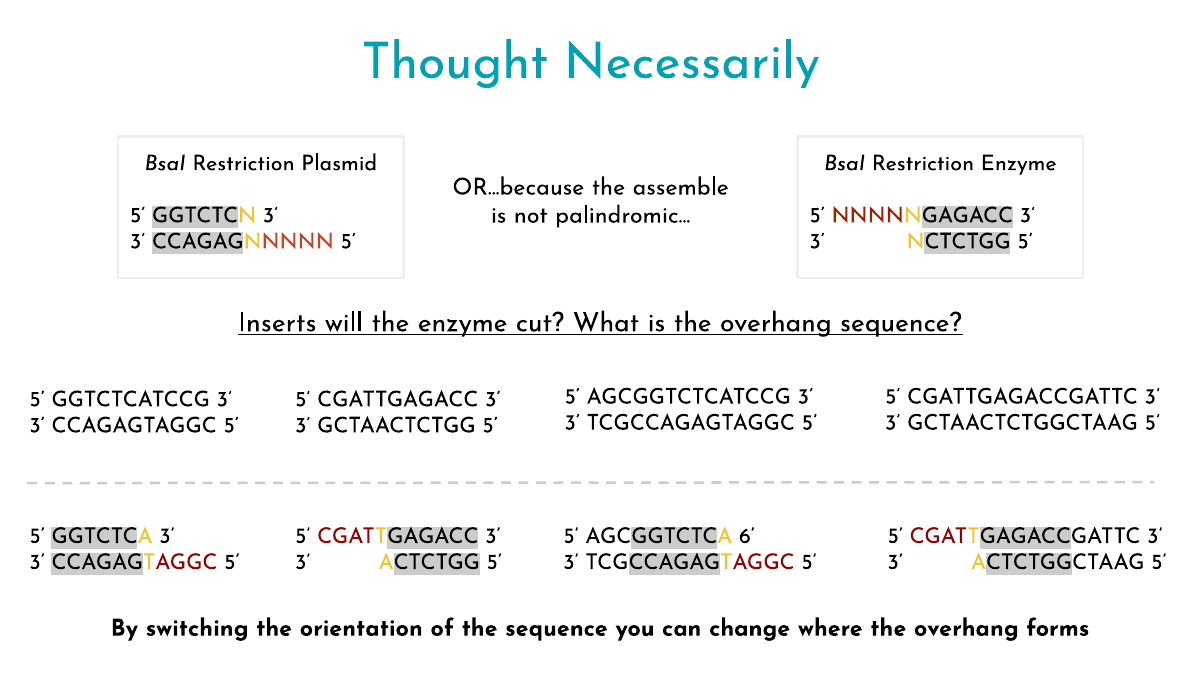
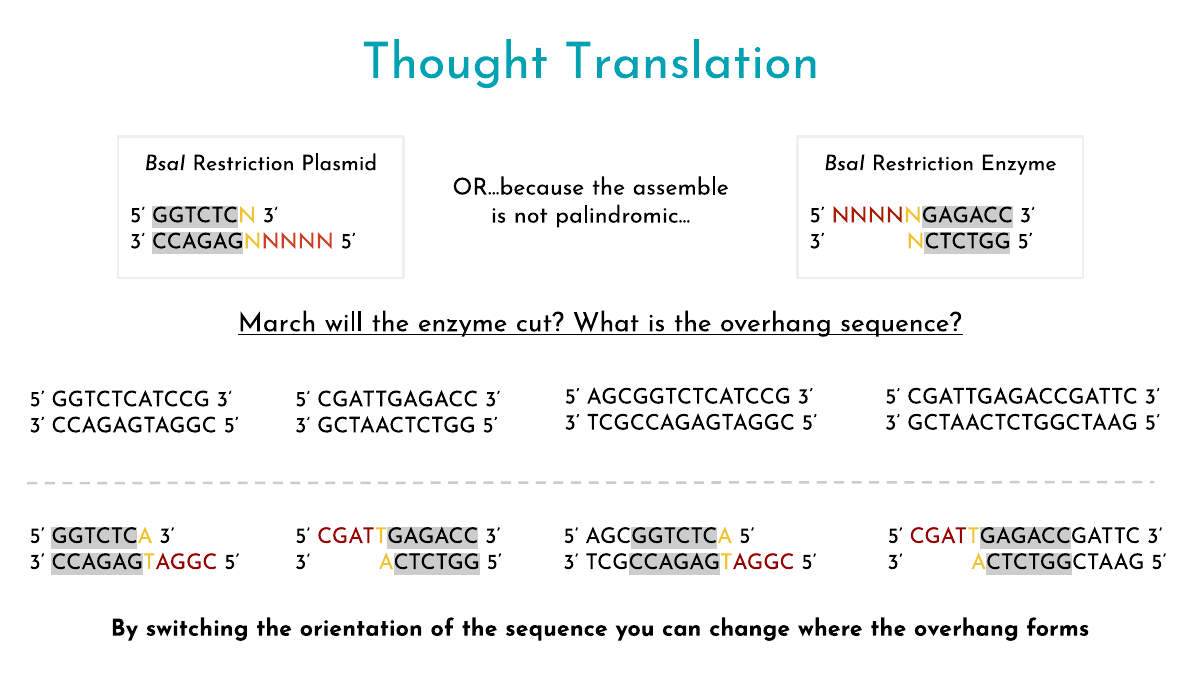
Necessarily: Necessarily -> Translation (692, 61)
Inserts: Inserts -> March (277, 322)
AGCGGTCTCA 6: 6 -> 5 (747, 536)
